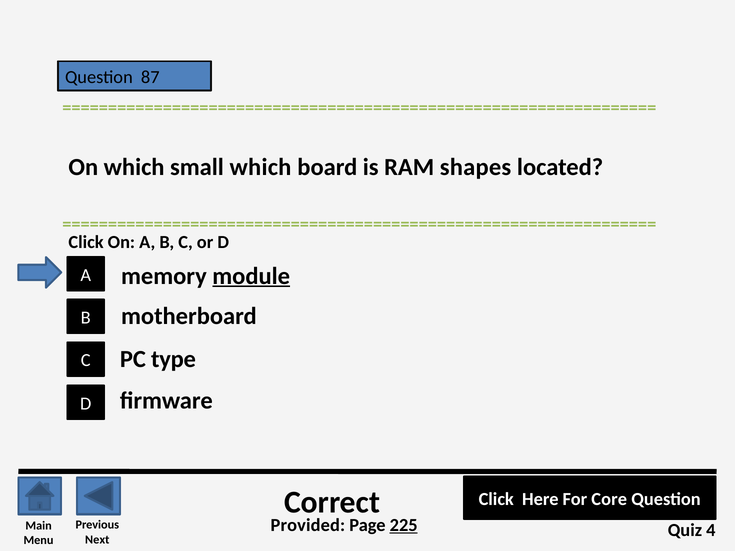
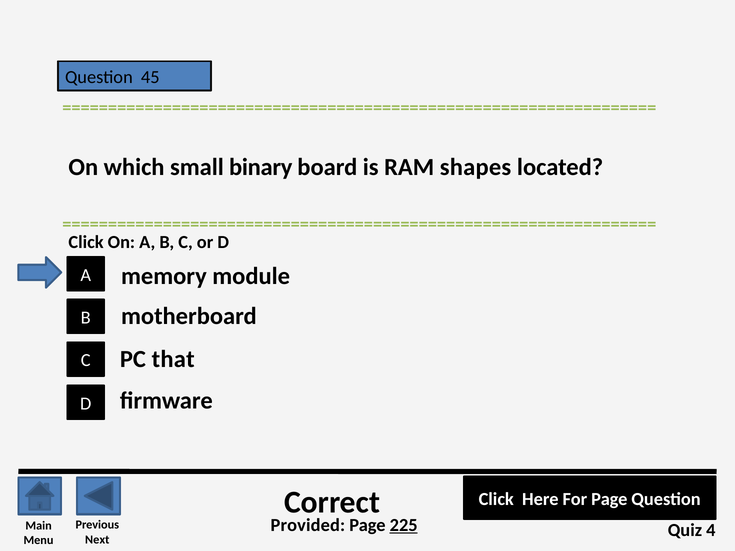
87: 87 -> 45 (150, 77)
small which: which -> binary (261, 167)
module underline: present -> none (251, 276)
type: type -> that (173, 359)
For Core: Core -> Page (609, 499)
